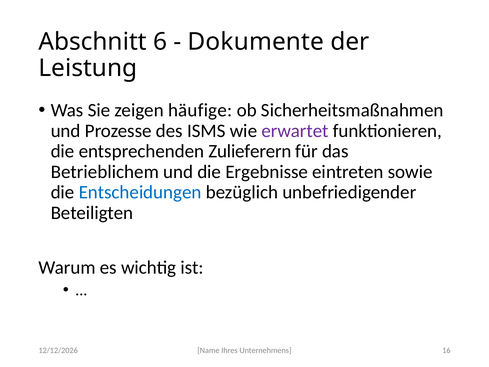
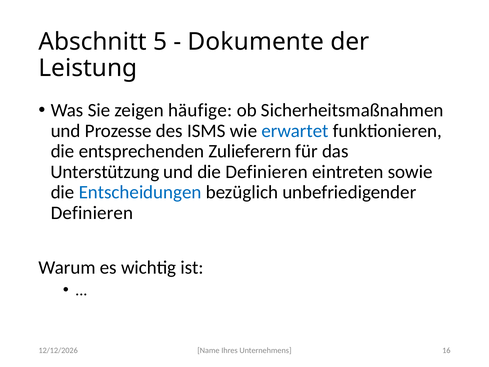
6: 6 -> 5 (160, 42)
erwartet colour: purple -> blue (295, 131)
Betrieblichem: Betrieblichem -> Unterstützung (105, 172)
die Ergebnisse: Ergebnisse -> Definieren (267, 172)
Beteiligten: Beteiligten -> Definieren (92, 213)
